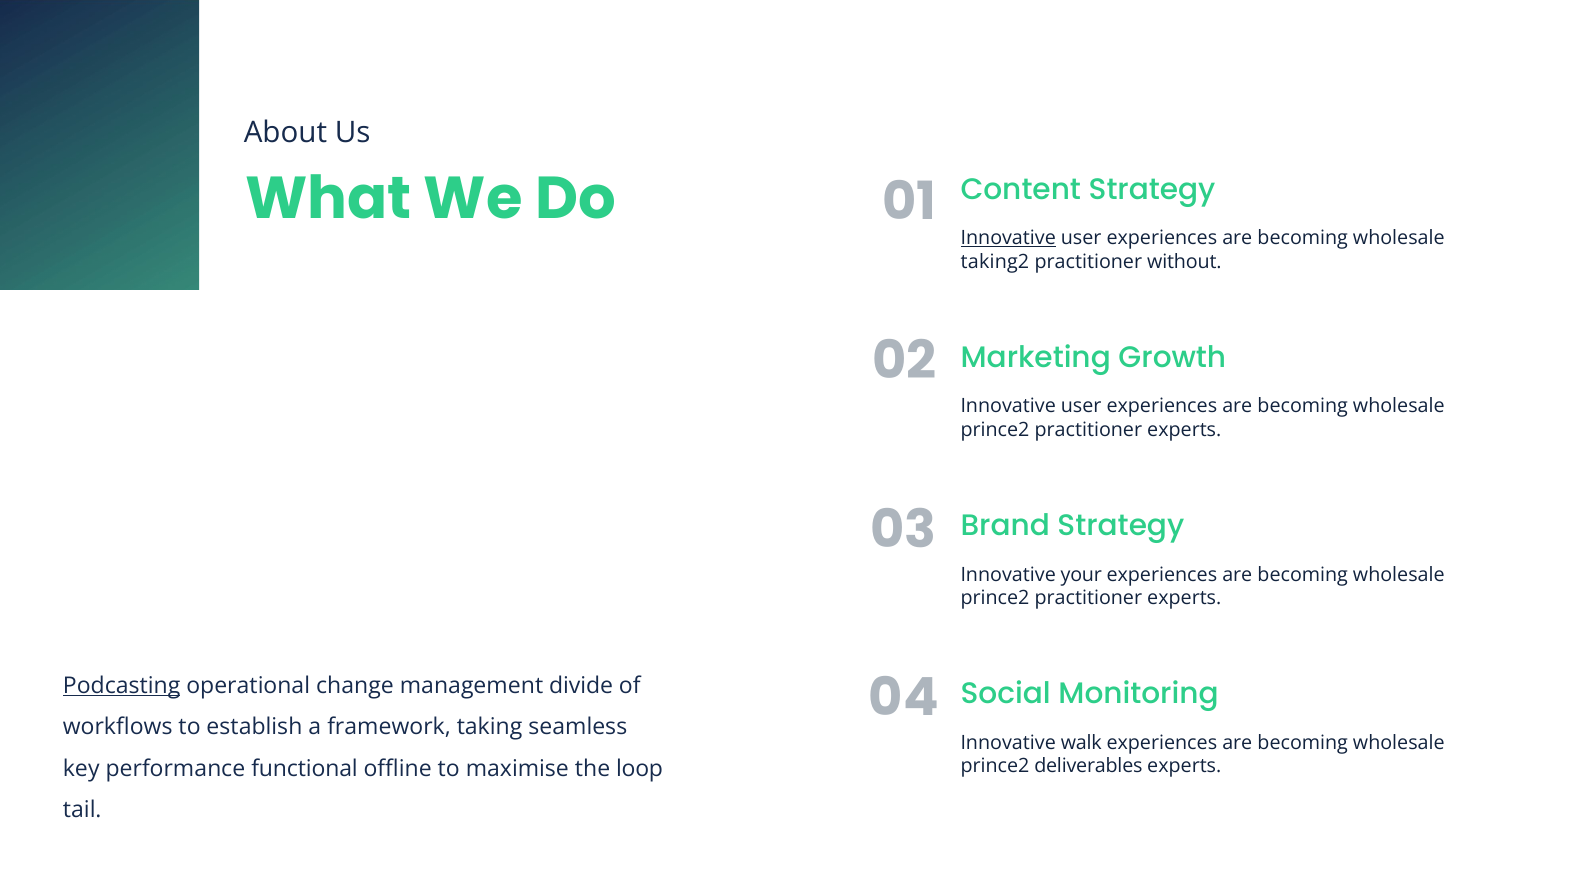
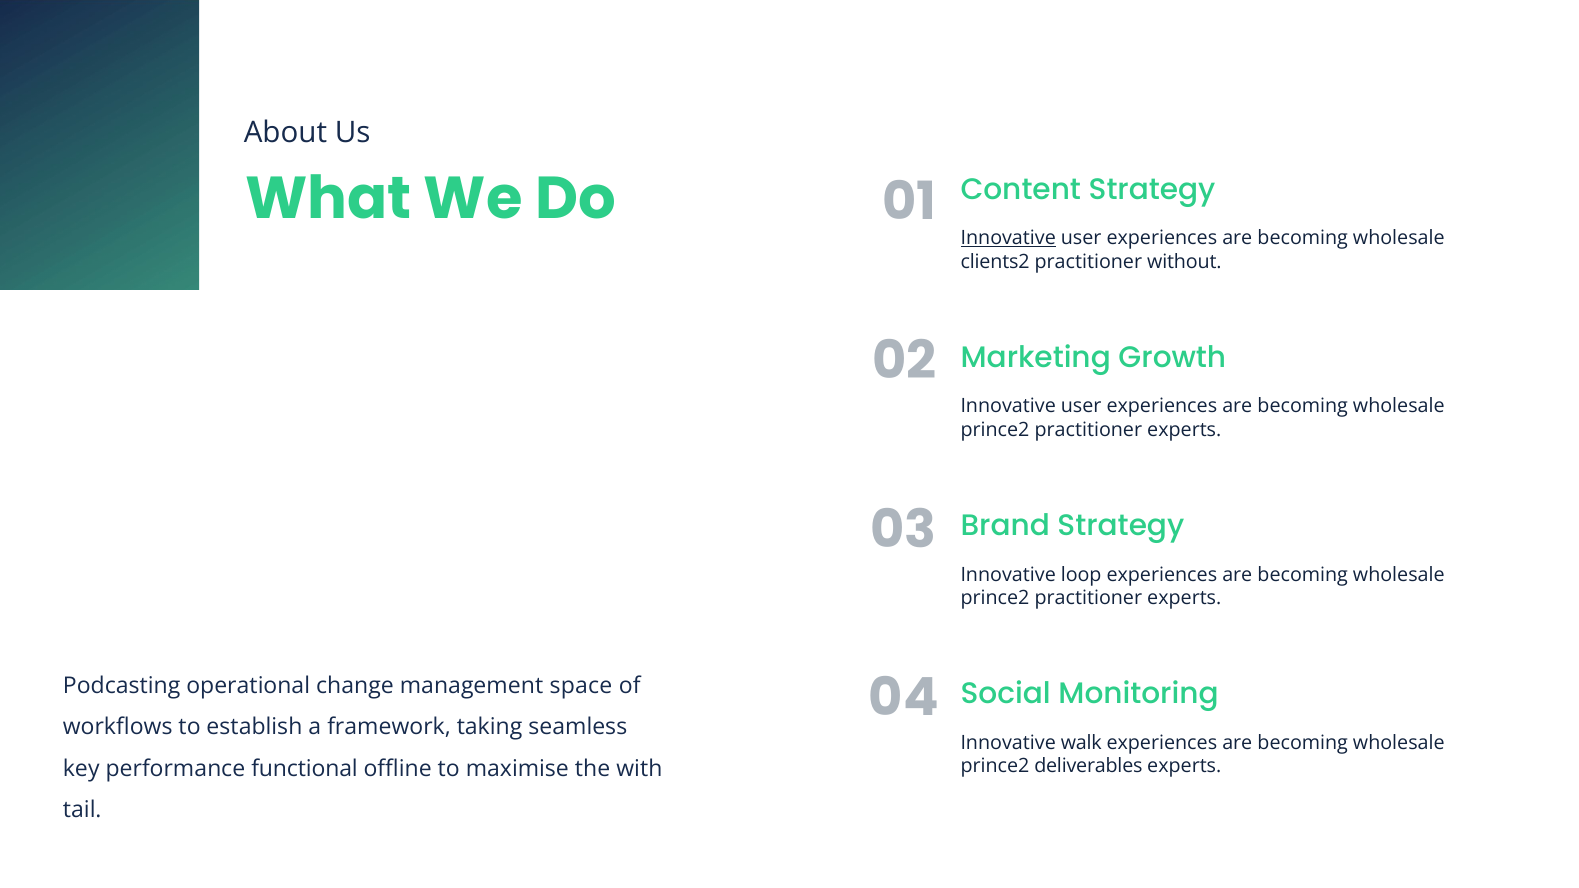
taking2: taking2 -> clients2 (995, 262)
your: your -> loop (1081, 575)
Podcasting underline: present -> none (122, 686)
divide: divide -> space (581, 686)
loop: loop -> with (639, 769)
